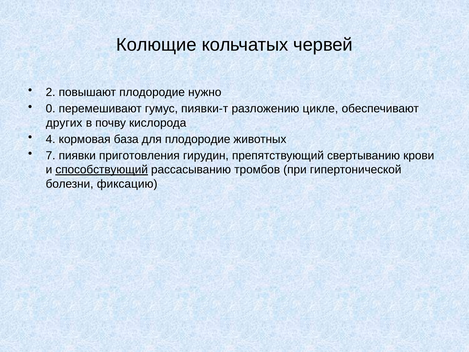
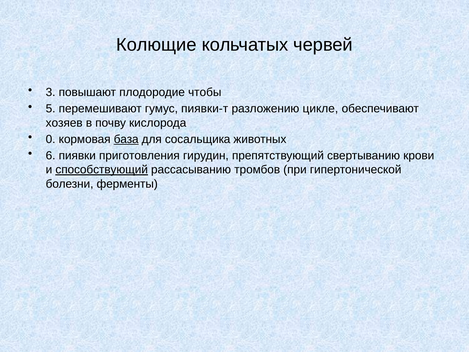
2: 2 -> 3 (51, 92)
нужно: нужно -> чтобы (205, 92)
0: 0 -> 5 (51, 109)
других: других -> хозяев (64, 123)
4: 4 -> 0 (51, 139)
база underline: none -> present (126, 139)
для плодородие: плодородие -> сосальщика (198, 139)
7: 7 -> 6 (51, 156)
фиксацию: фиксацию -> ферменты (127, 184)
